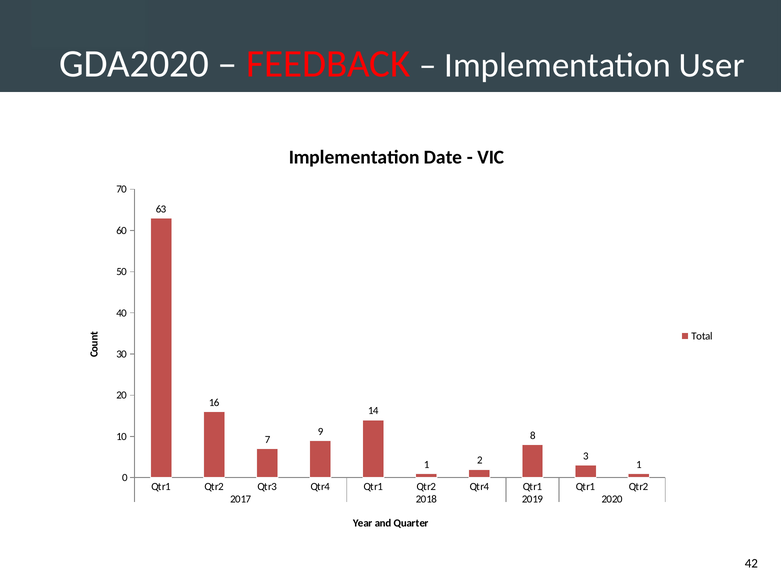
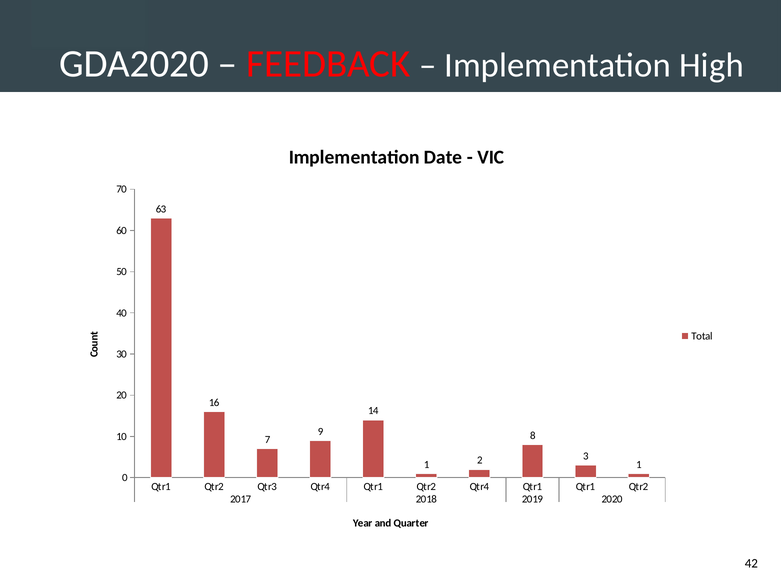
User: User -> High (712, 65)
